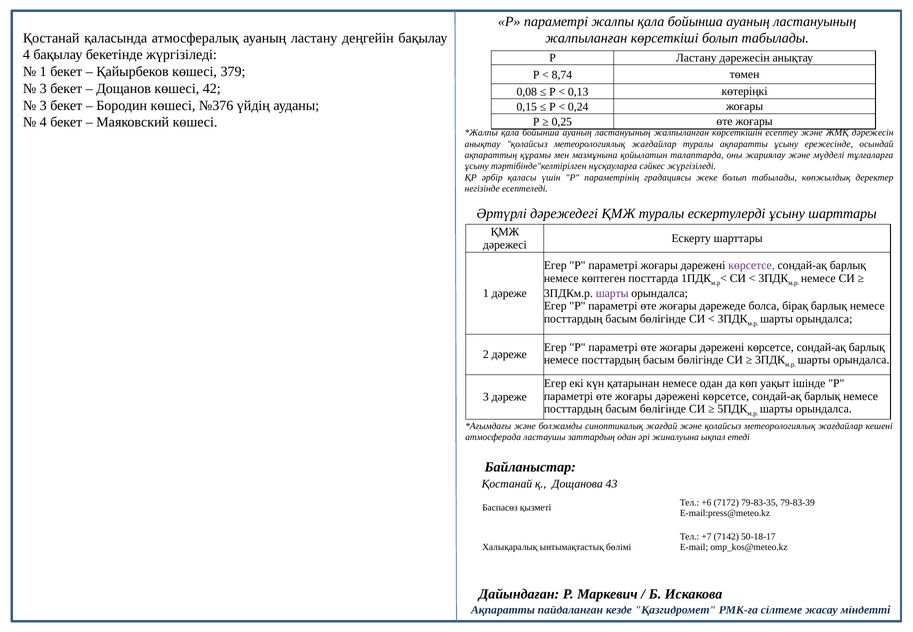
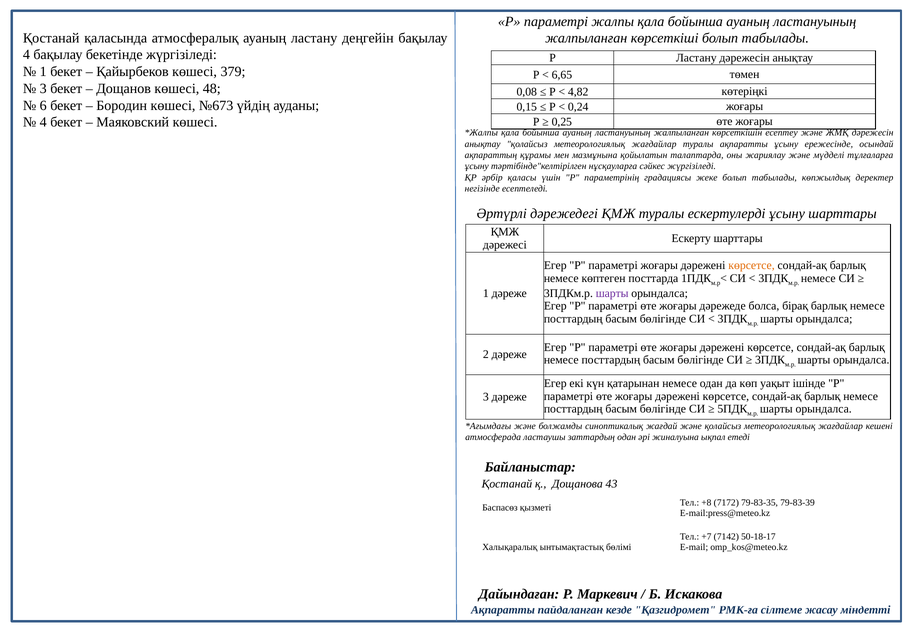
8,74: 8,74 -> 6,65 (562, 75)
42: 42 -> 48 (212, 89)
0,13: 0,13 -> 4,82 (578, 92)
3: 3 -> 6 (43, 105)
№376: №376 -> №673 (216, 105)
көрсетсе colour: purple -> orange (752, 266)
+6: +6 -> +8 (706, 503)
